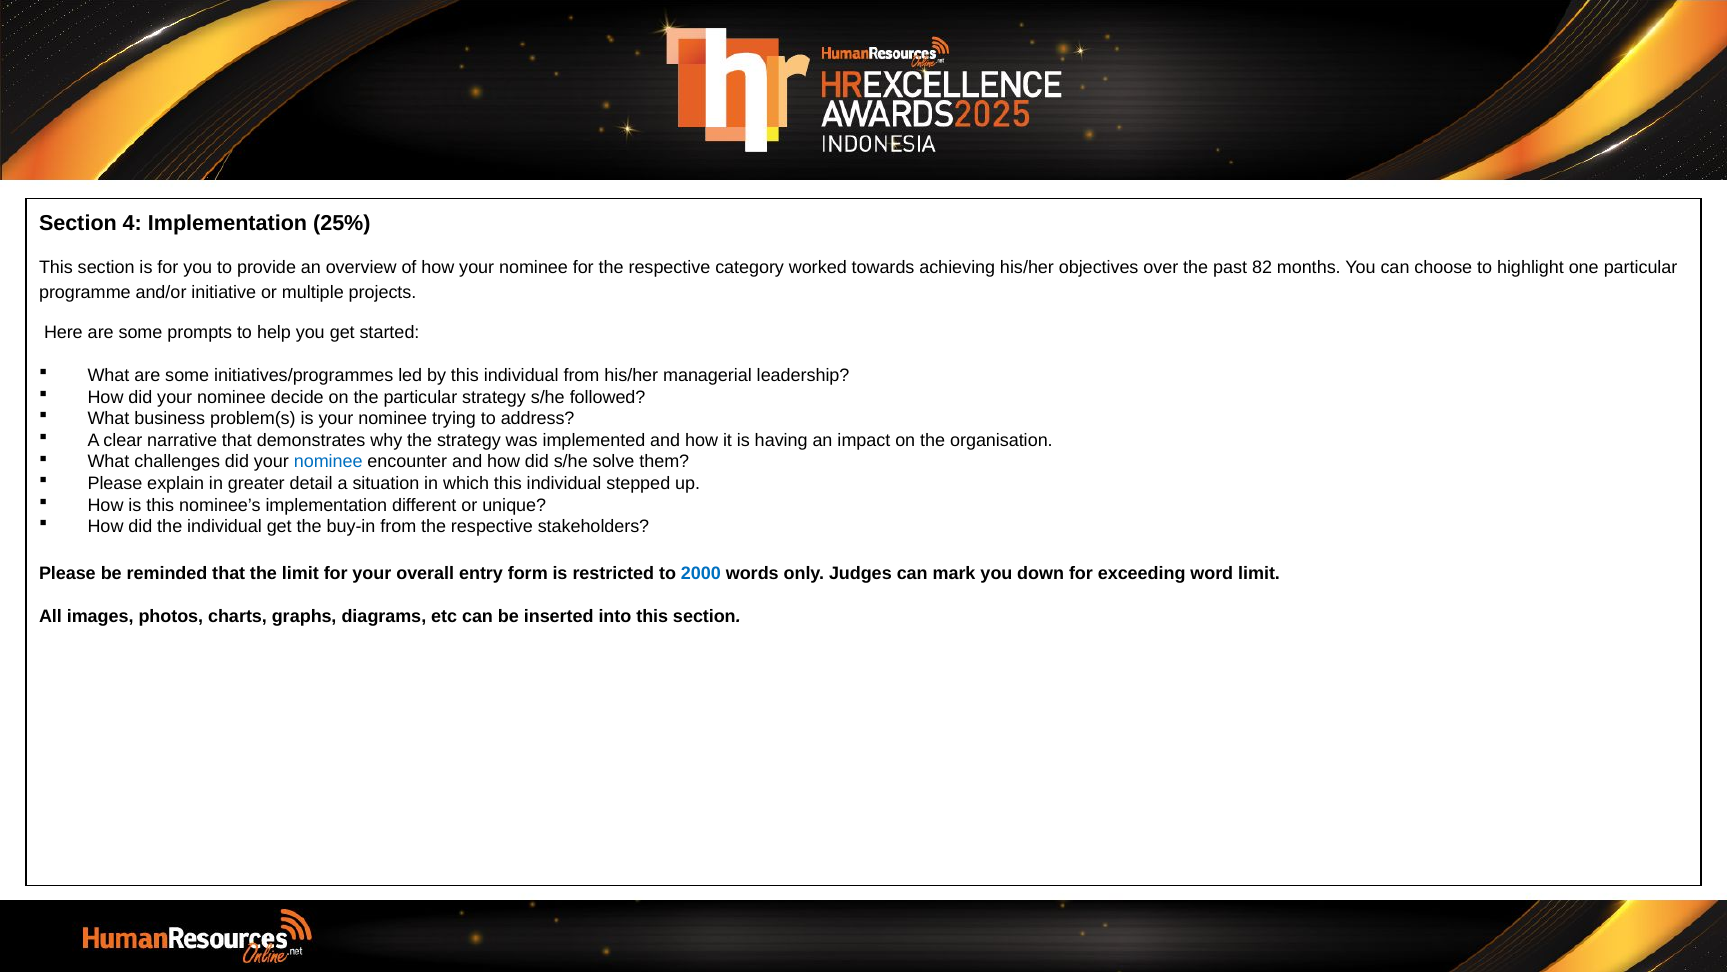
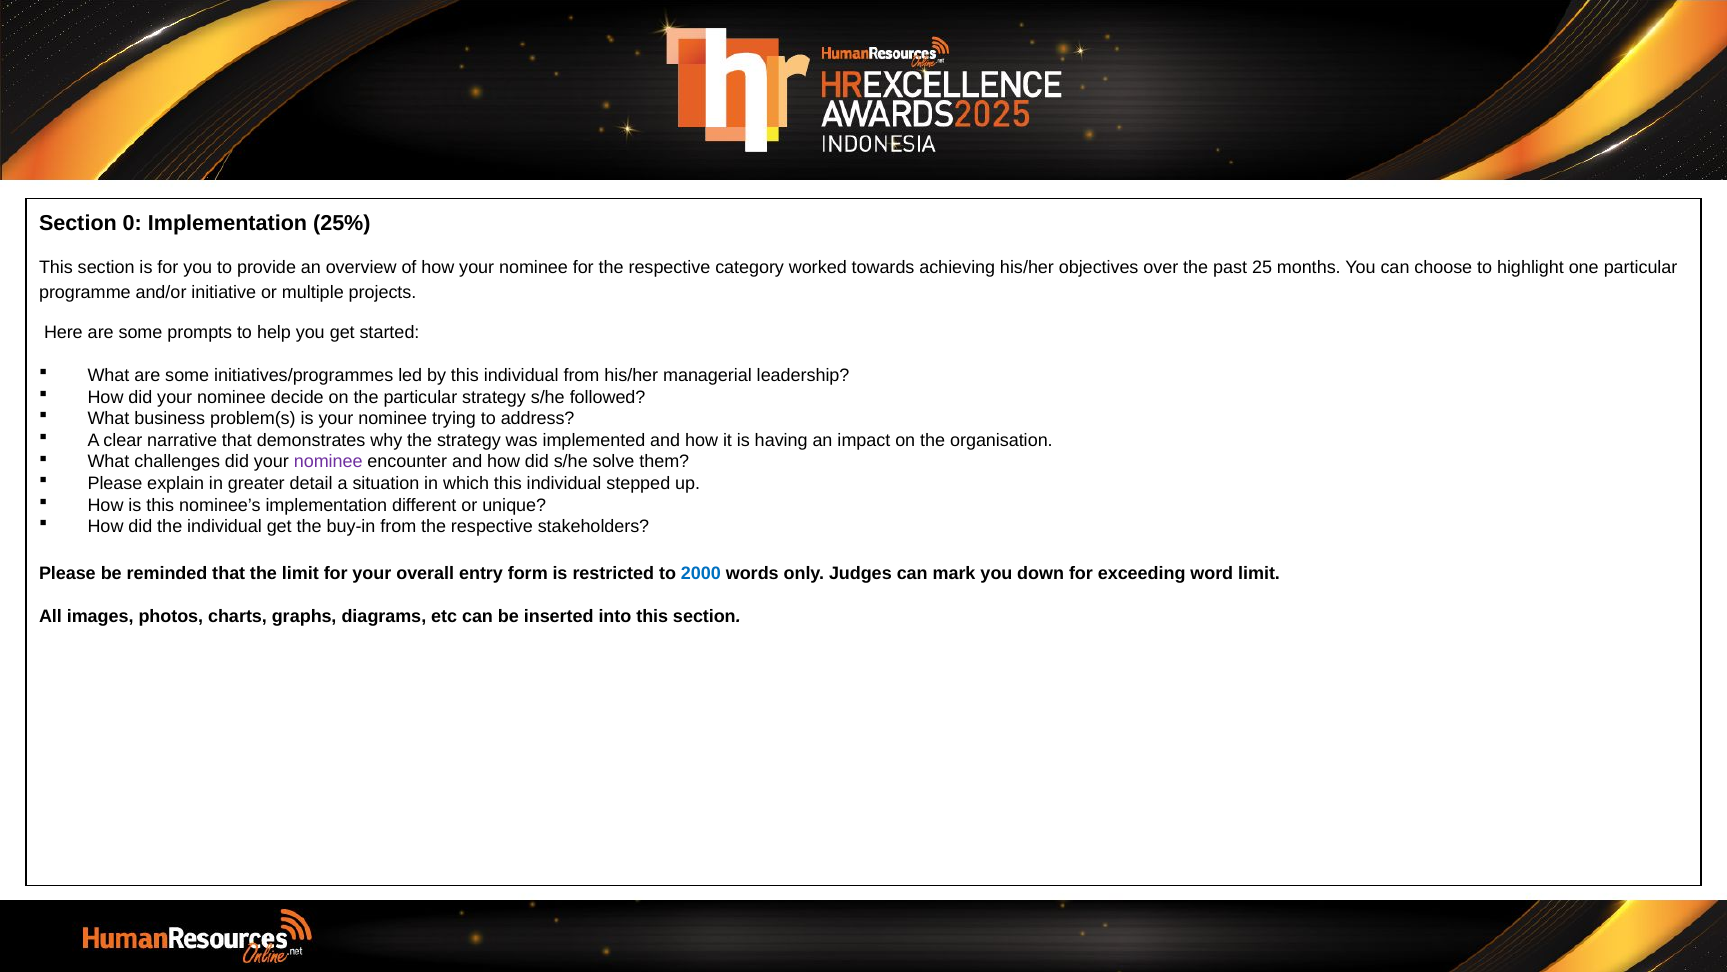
4: 4 -> 0 (132, 223)
82: 82 -> 25 (1262, 268)
nominee colour: blue -> purple (328, 462)
